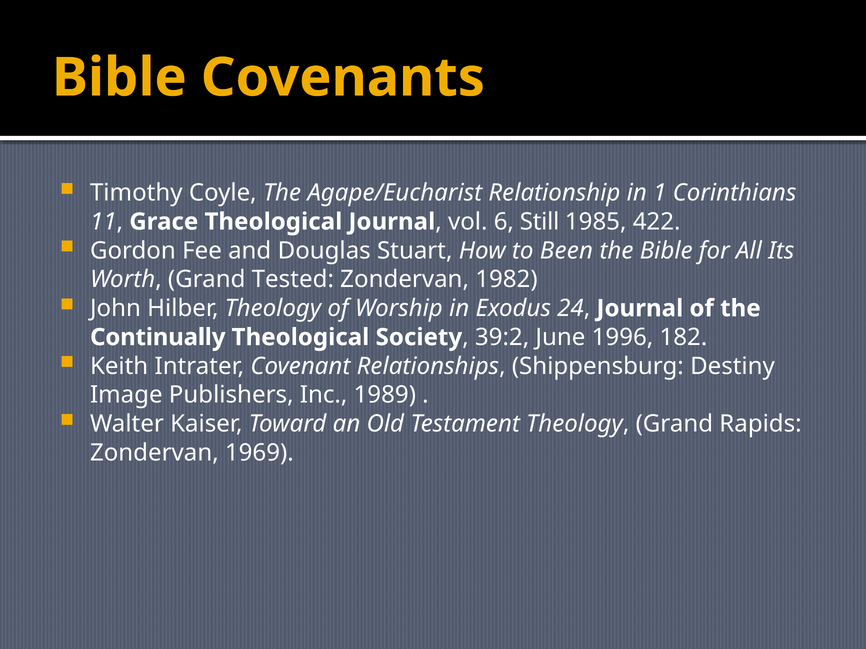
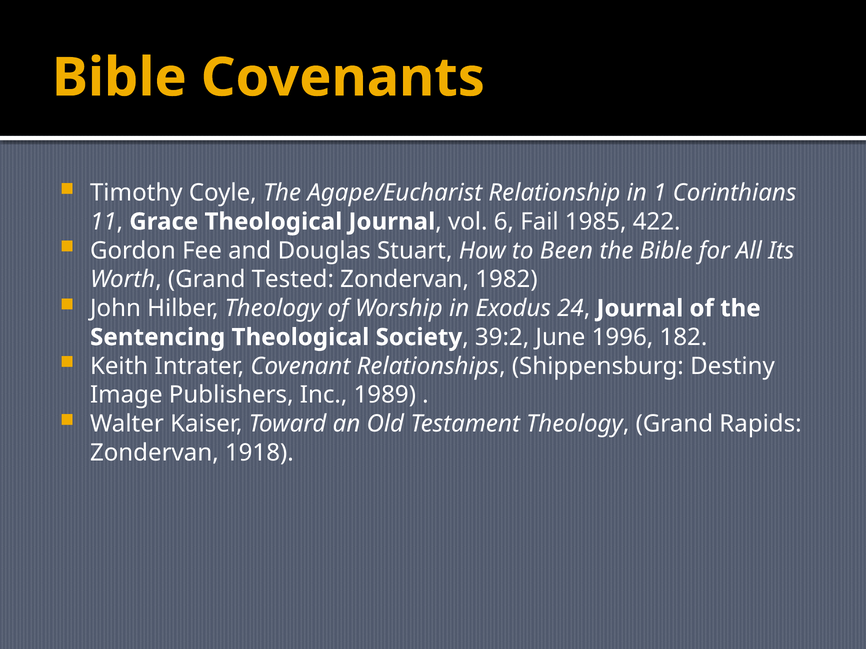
Still: Still -> Fail (539, 222)
Continually: Continually -> Sentencing (158, 338)
1969: 1969 -> 1918 (259, 453)
